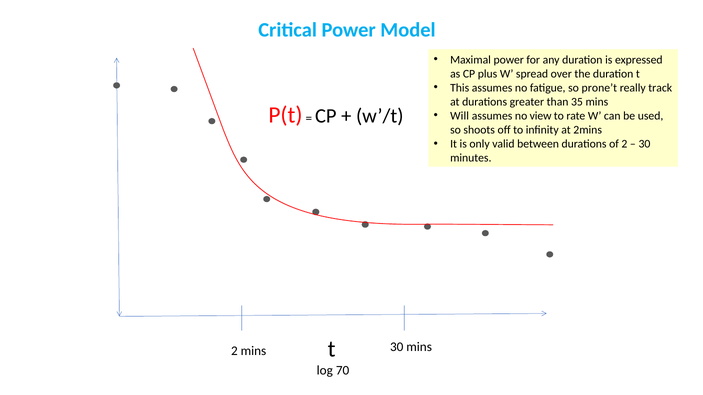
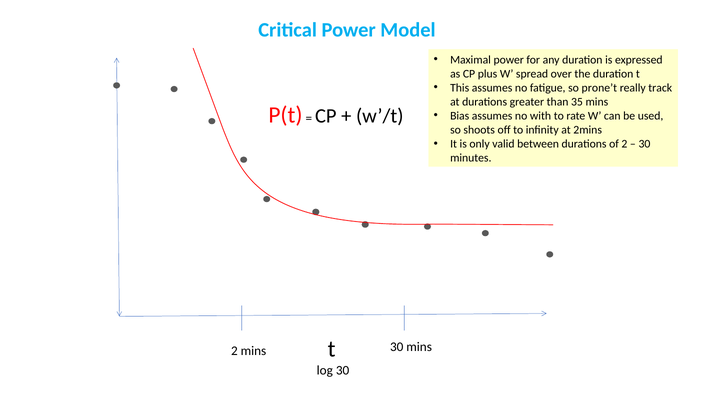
Will: Will -> Bias (460, 116)
view: view -> with (541, 116)
log 70: 70 -> 30 (343, 371)
